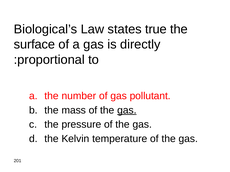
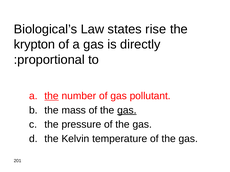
true: true -> rise (156, 29)
surface: surface -> krypton (34, 45)
the underline: none -> present (52, 96)
